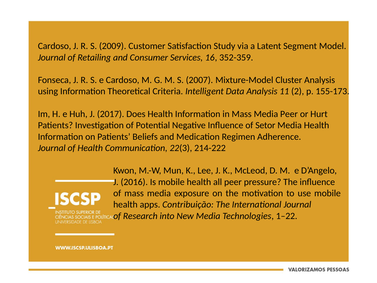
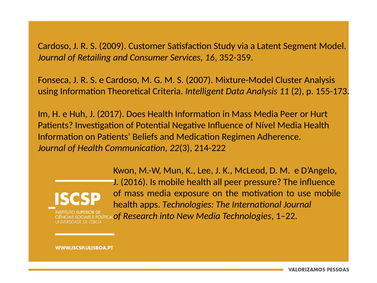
Setor: Setor -> Nível (265, 125)
apps Contribuição: Contribuição -> Technologies (188, 204)
